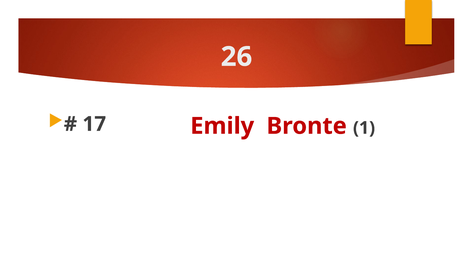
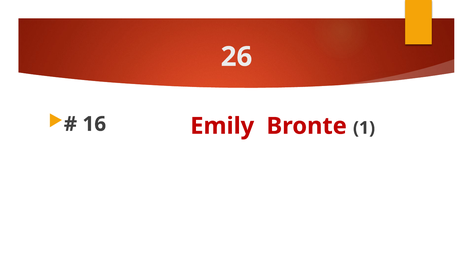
17: 17 -> 16 (94, 124)
